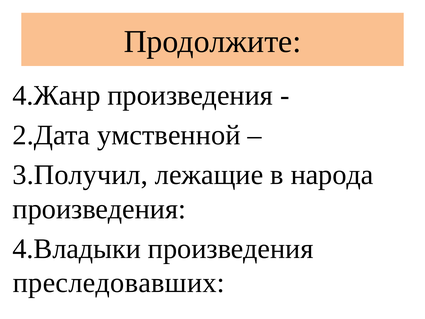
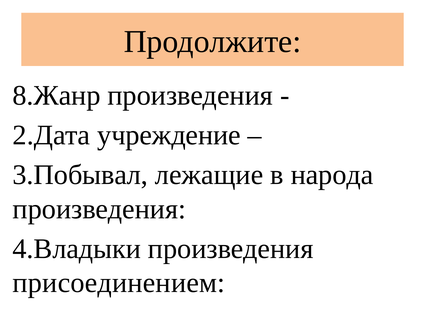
4.Жанр: 4.Жанр -> 8.Жанр (57, 95)
умственной: умственной -> учреждение (169, 135)
3.Получил: 3.Получил -> 3.Побывал (80, 175)
преследовавших: преследовавших -> присоединением (119, 282)
